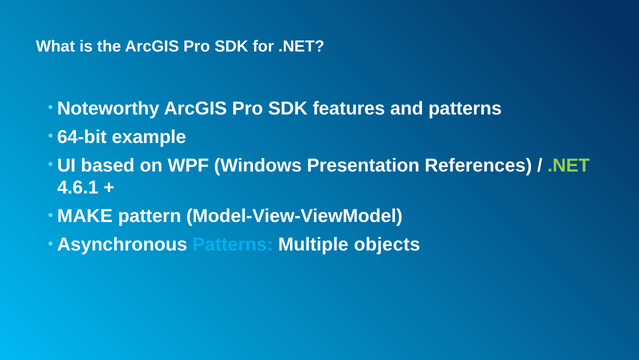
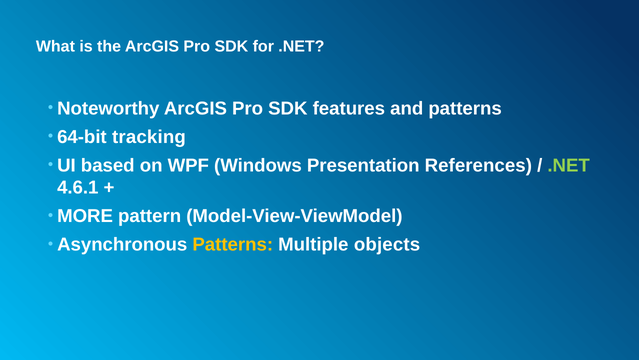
example: example -> tracking (149, 137)
MAKE: MAKE -> MORE (85, 216)
Patterns colour: light blue -> yellow (233, 244)
